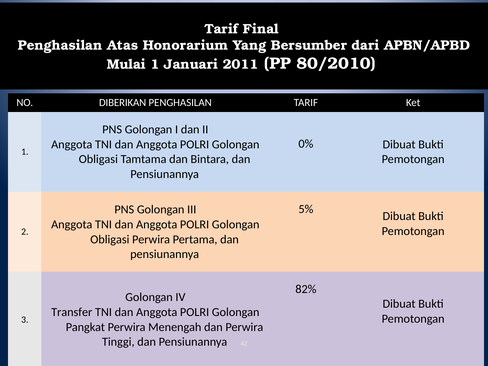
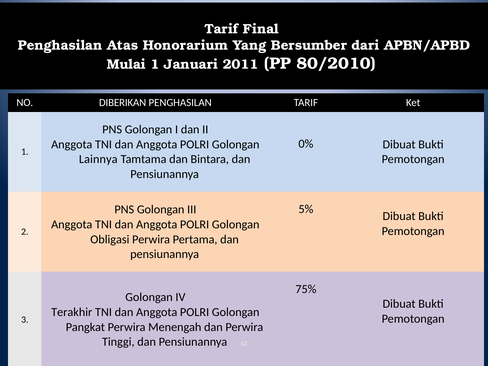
Obligasi: Obligasi -> Lainnya (98, 159)
82%: 82% -> 75% (306, 289)
Transfer: Transfer -> Terakhir (72, 312)
